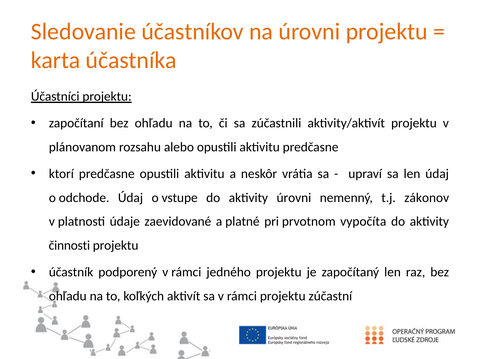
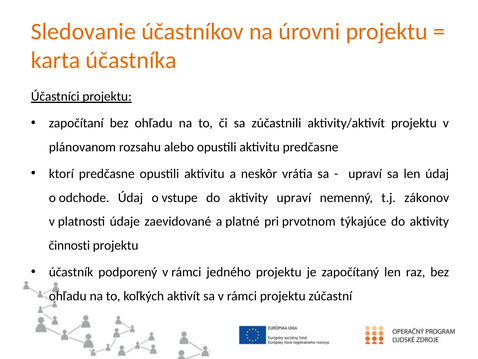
aktivity úrovni: úrovni -> upraví (294, 197)
vypočíta: vypočíta -> týkajúce (363, 221)
